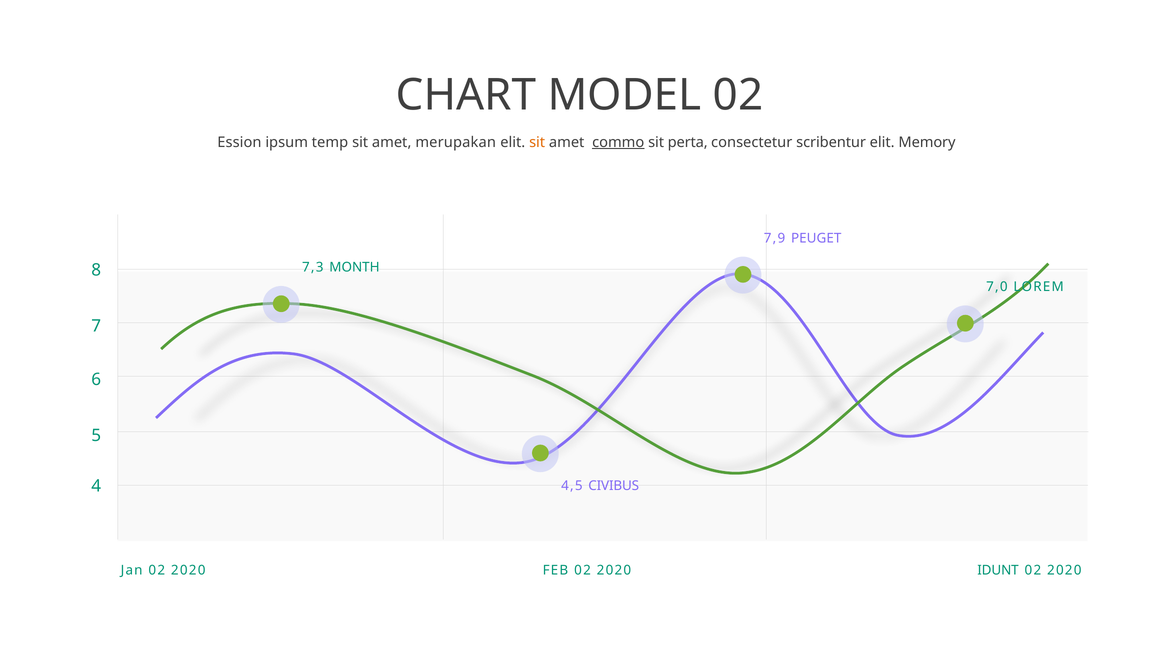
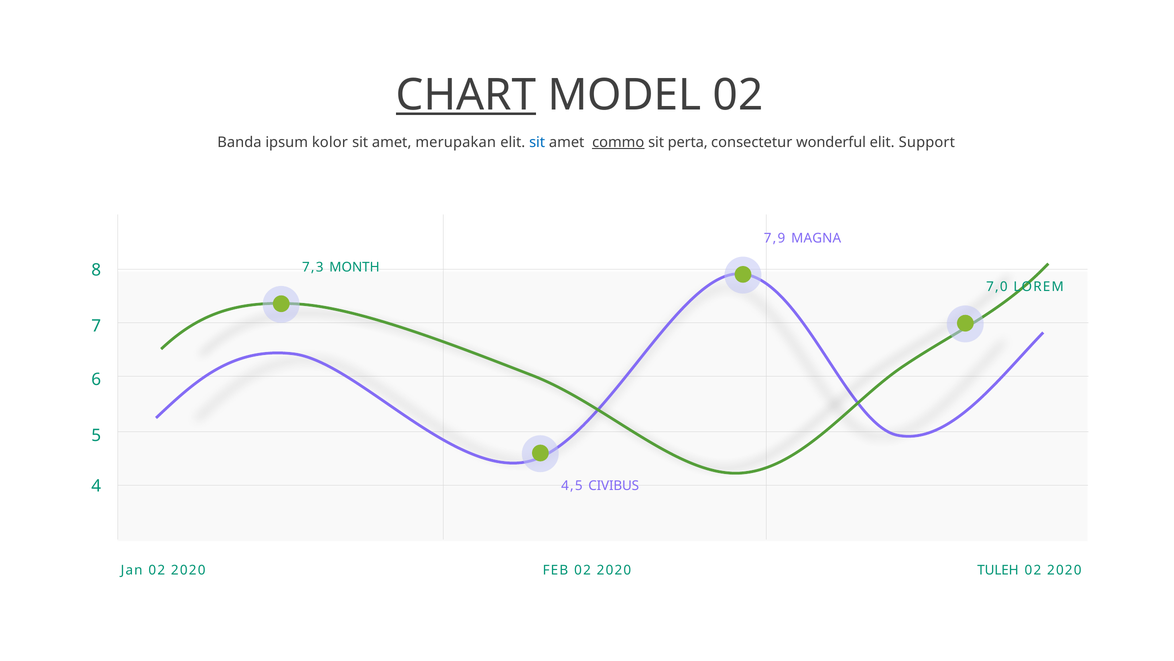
CHART underline: none -> present (466, 95)
Ession: Ession -> Banda (239, 142)
temp: temp -> kolor (330, 142)
sit colour: orange -> blue (537, 142)
scribentur: scribentur -> wonderful (831, 142)
Memory: Memory -> Support (927, 142)
PEUGET: PEUGET -> MAGNA (816, 238)
IDUNT: IDUNT -> TULEH (998, 570)
